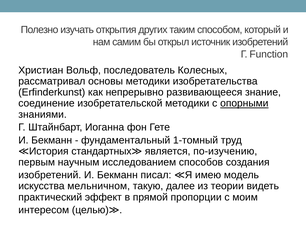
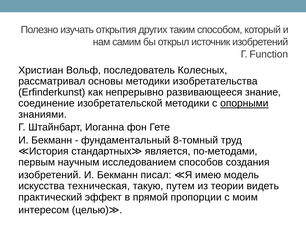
1-томный: 1-томный -> 8-томный (196, 140)
по-изучению: по-изучению -> по-методами (225, 151)
мельничном: мельничном -> техническая (99, 186)
далее: далее -> путем (180, 186)
